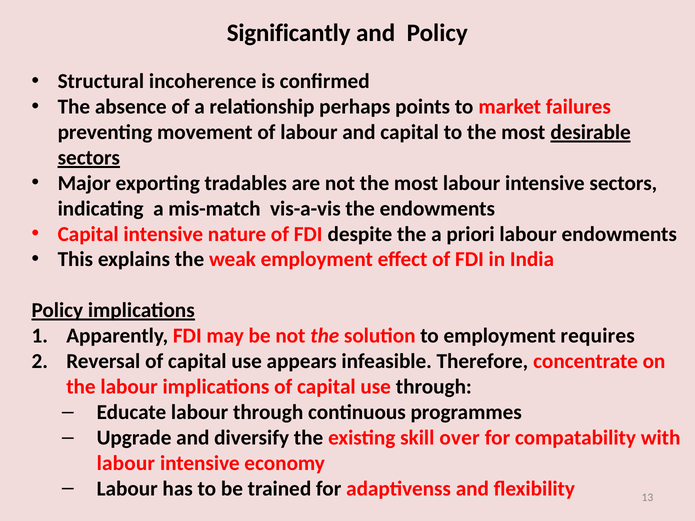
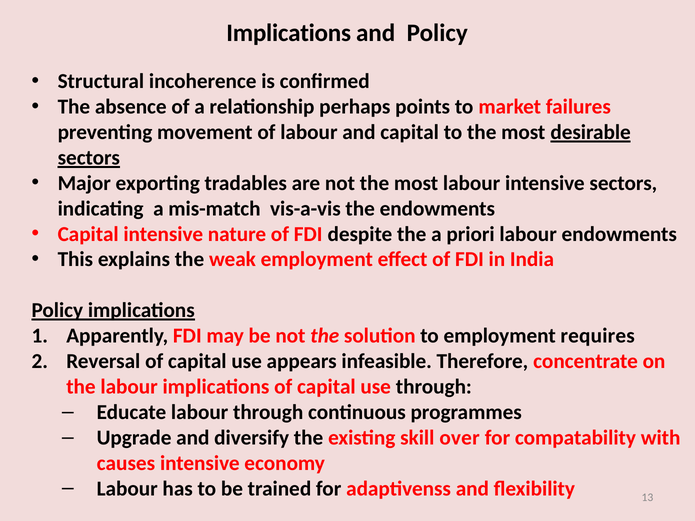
Significantly: Significantly -> Implications (289, 33)
labour: labour -> causes (126, 463)
